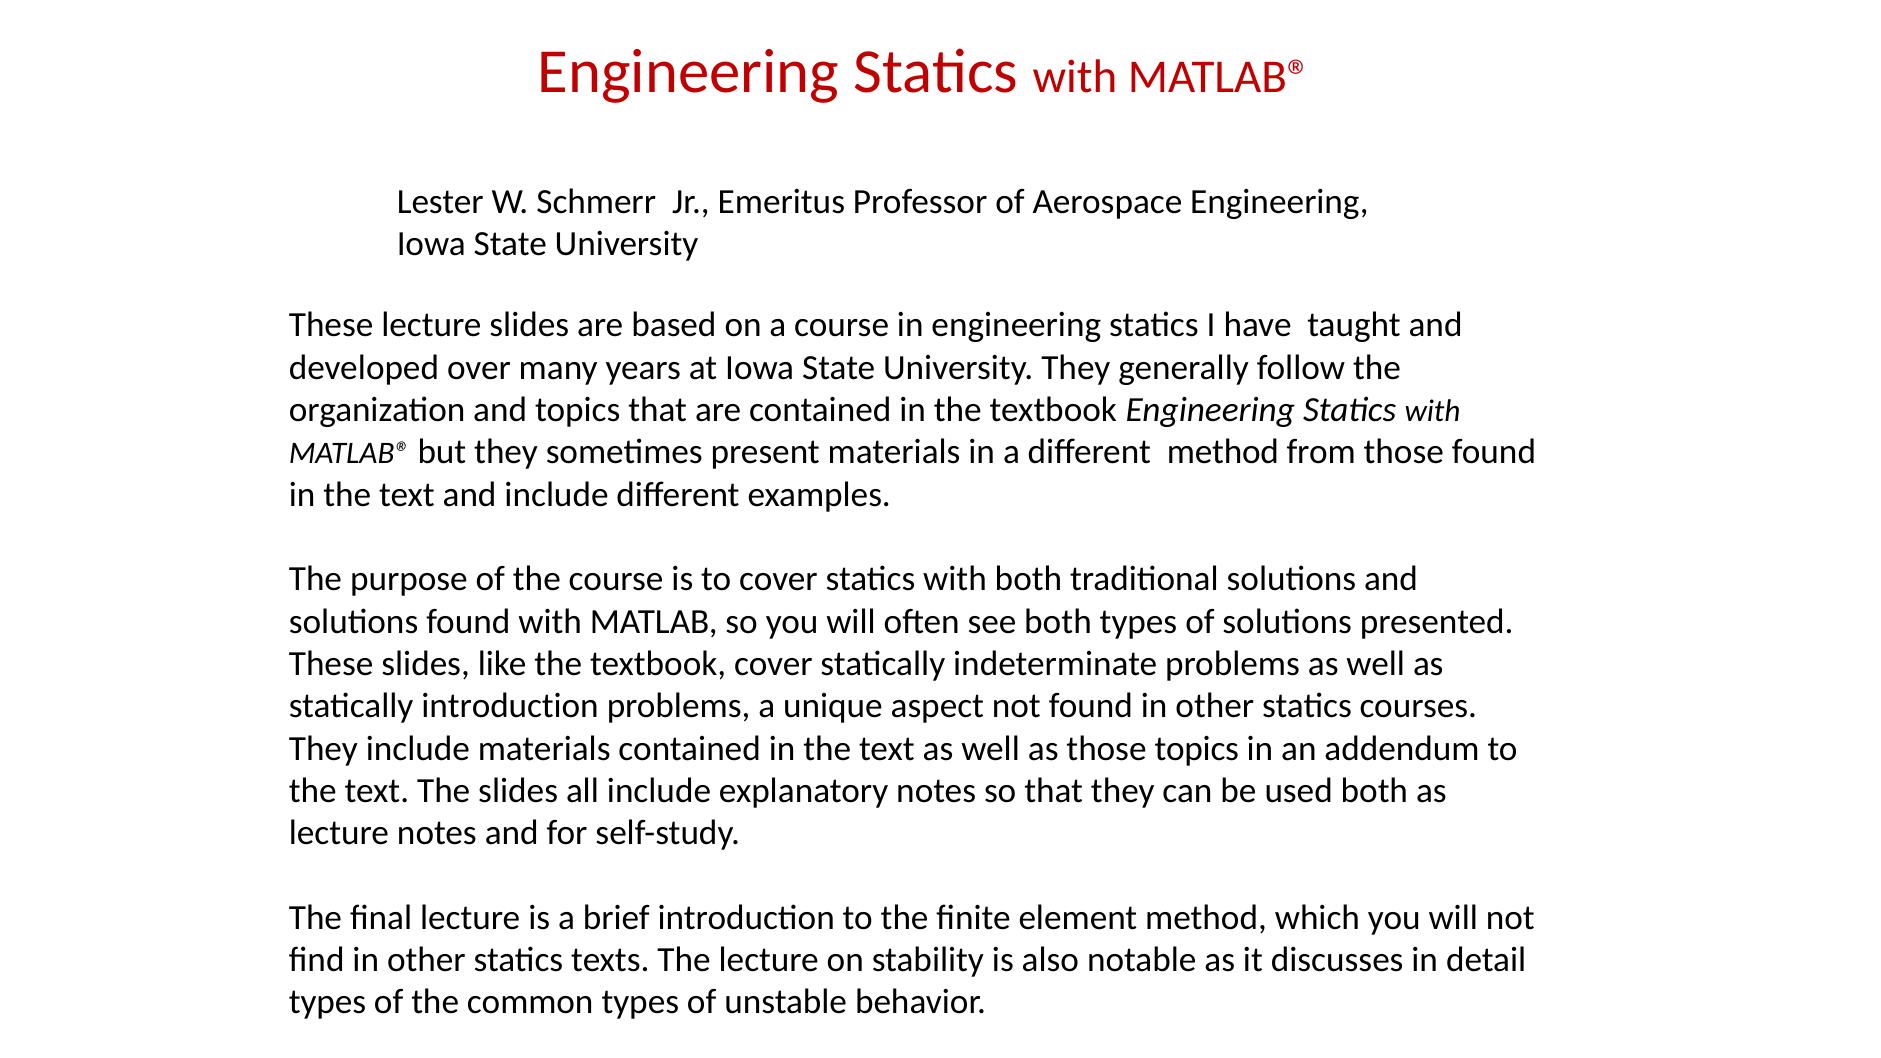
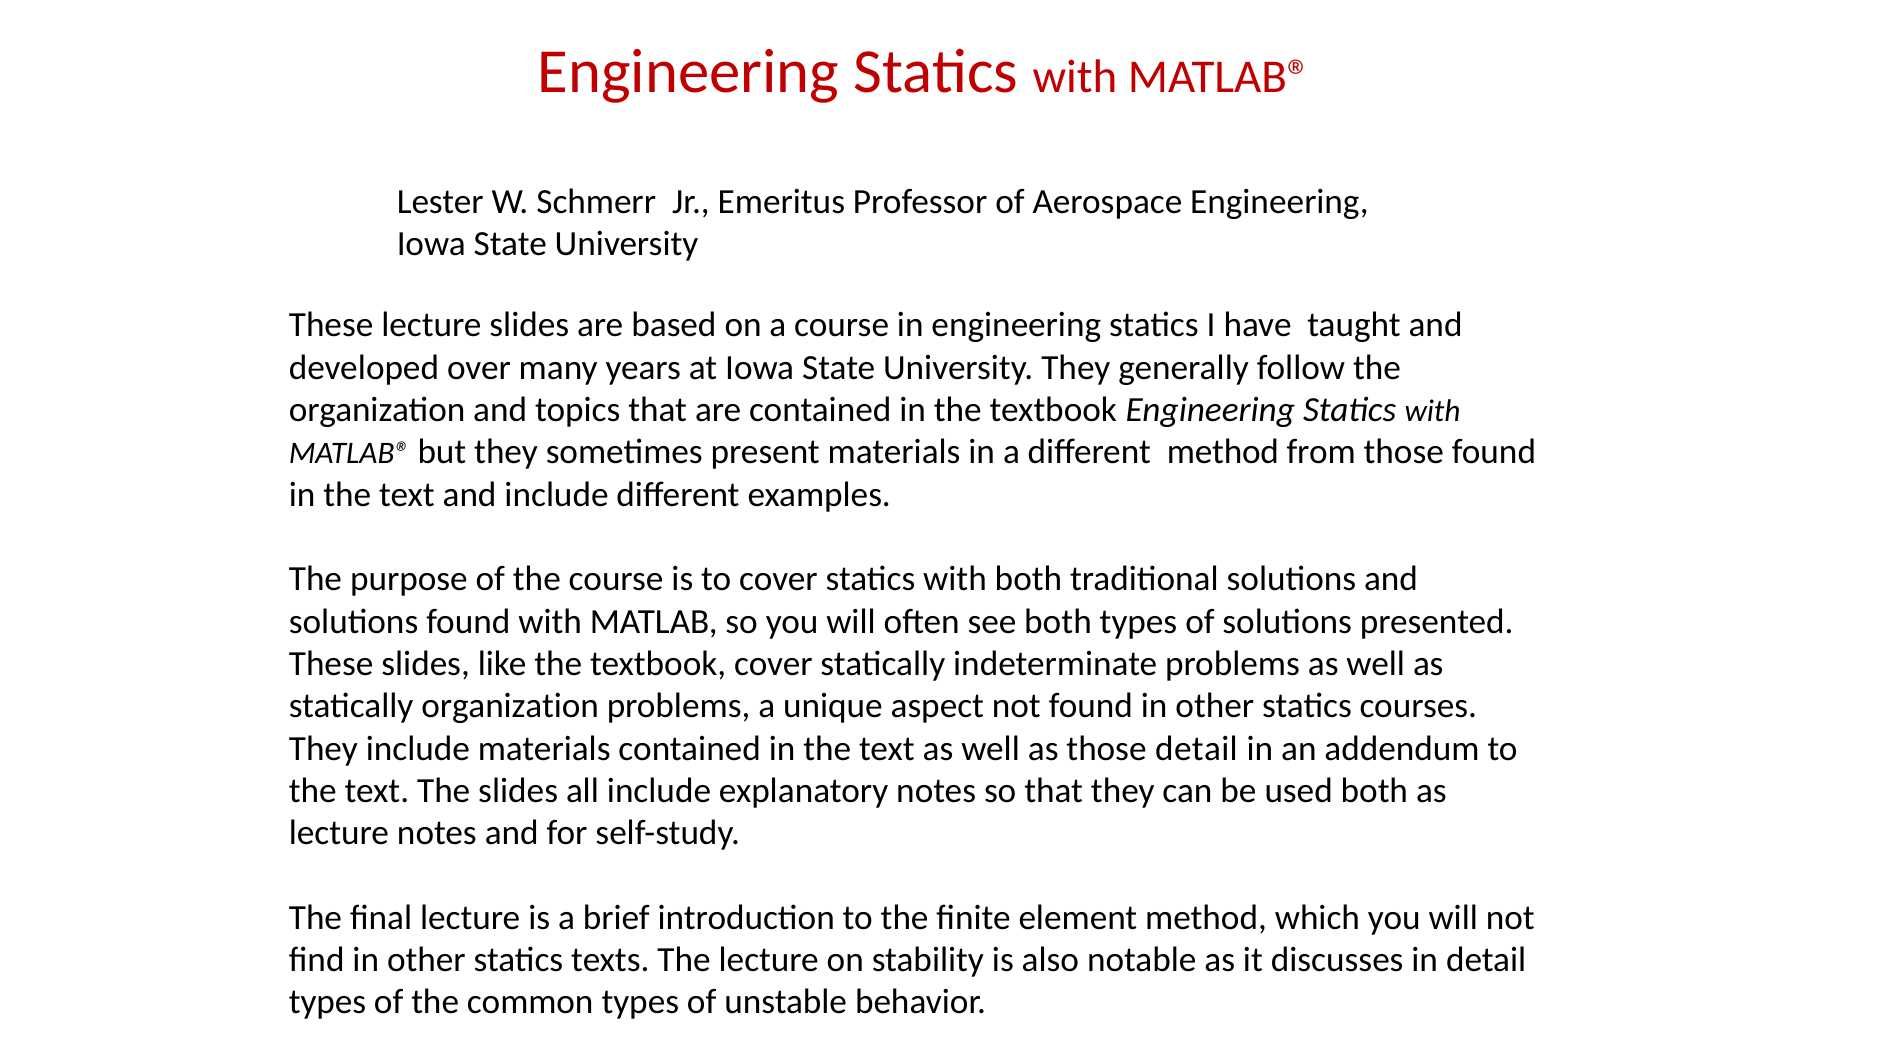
statically introduction: introduction -> organization (510, 706)
those topics: topics -> detail (1196, 748)
